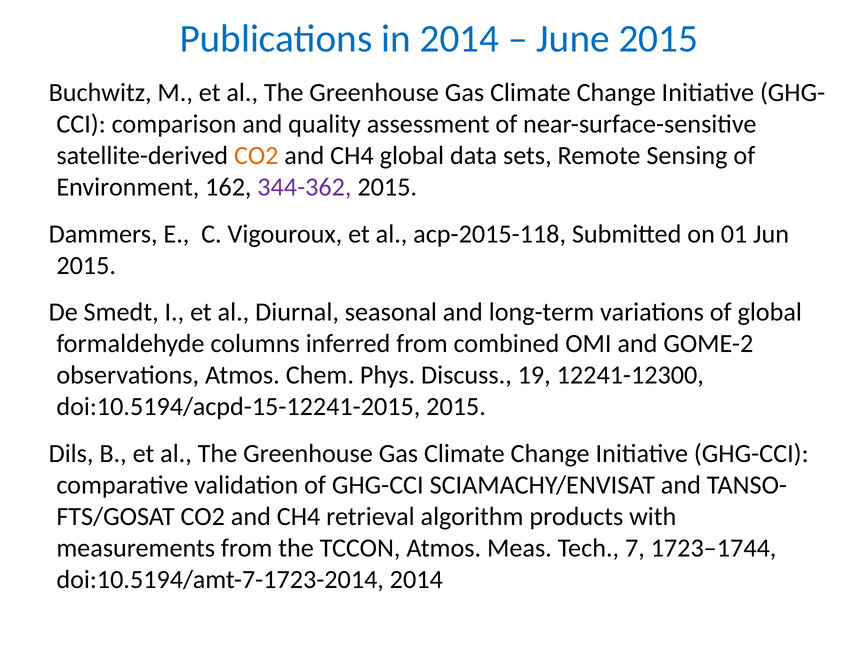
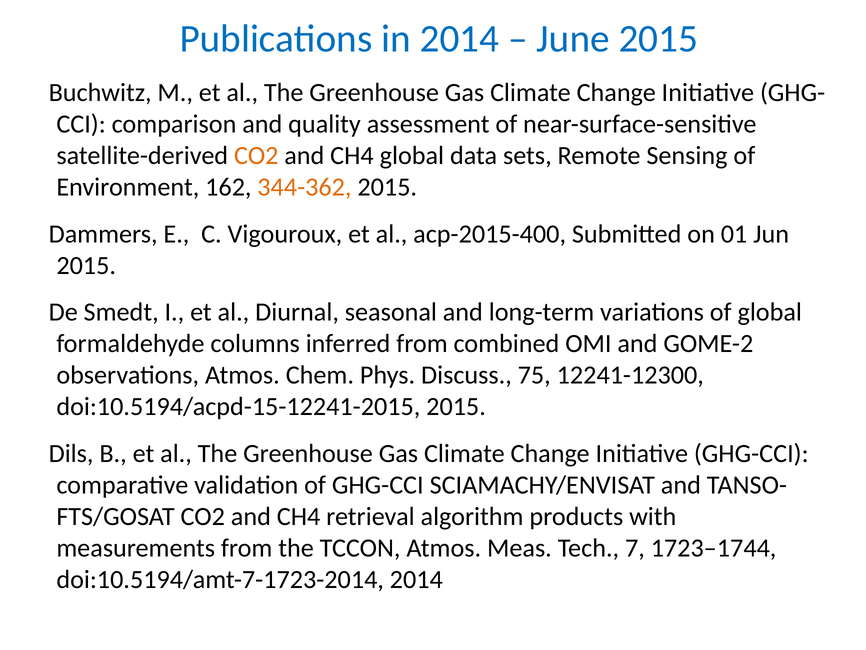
344-362 colour: purple -> orange (304, 187)
acp-2015-118: acp-2015-118 -> acp-2015-400 (490, 234)
19: 19 -> 75 (534, 375)
